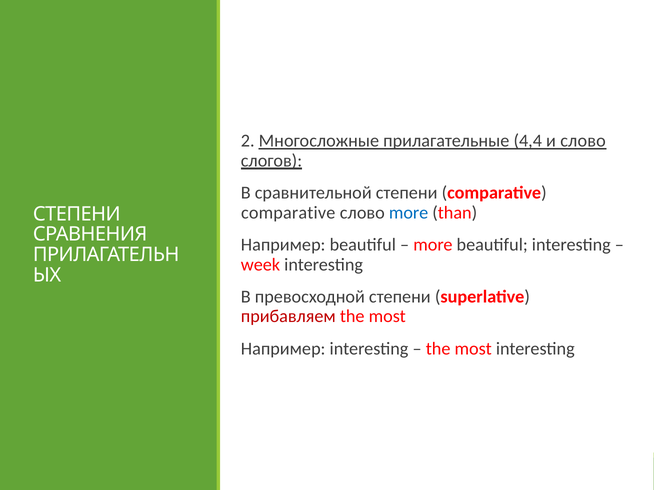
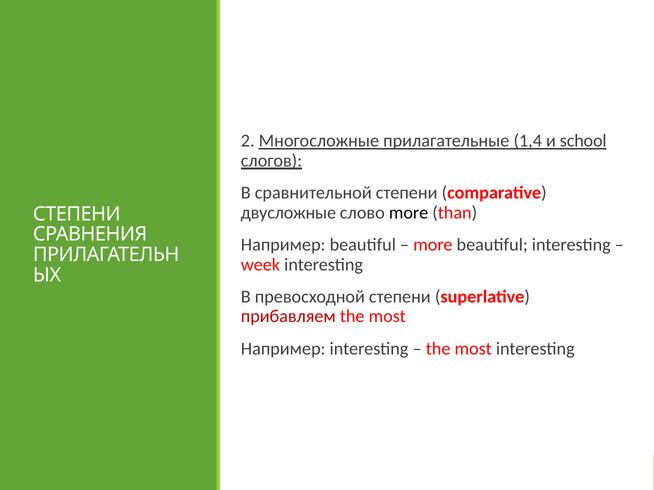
4,4: 4,4 -> 1,4 (528, 141)
и слово: слово -> school (583, 141)
comparative: comparative -> двусложные (288, 213)
more colour: blue -> black (409, 213)
